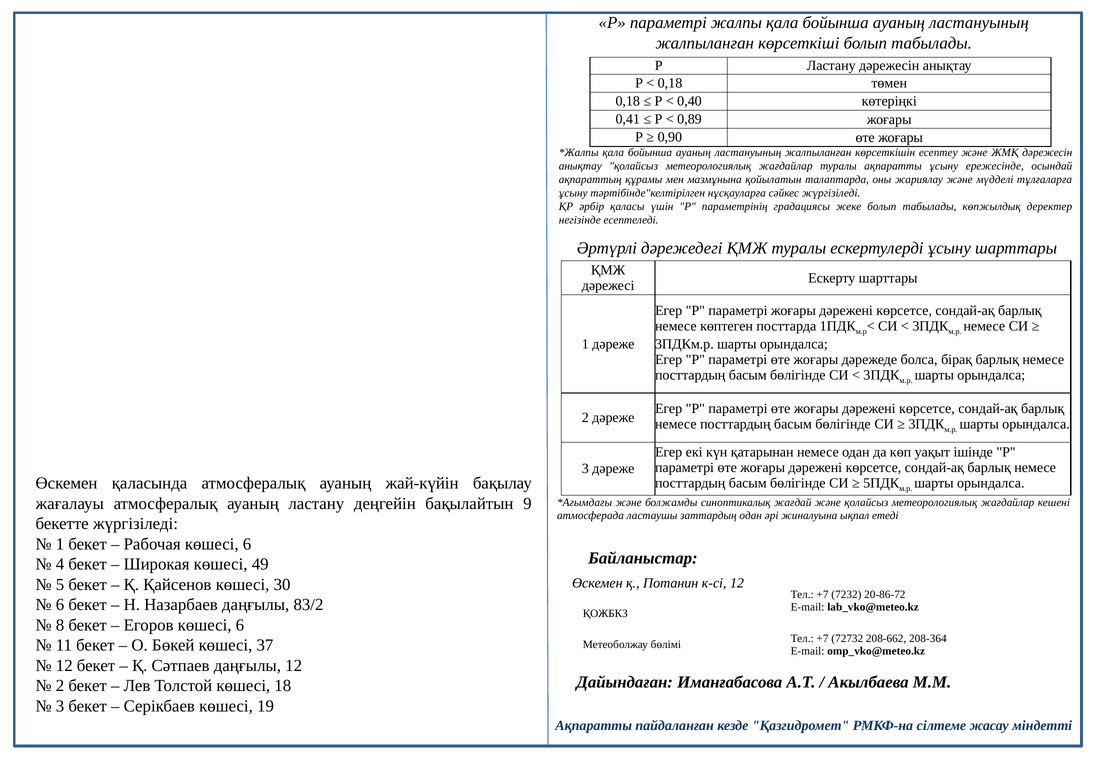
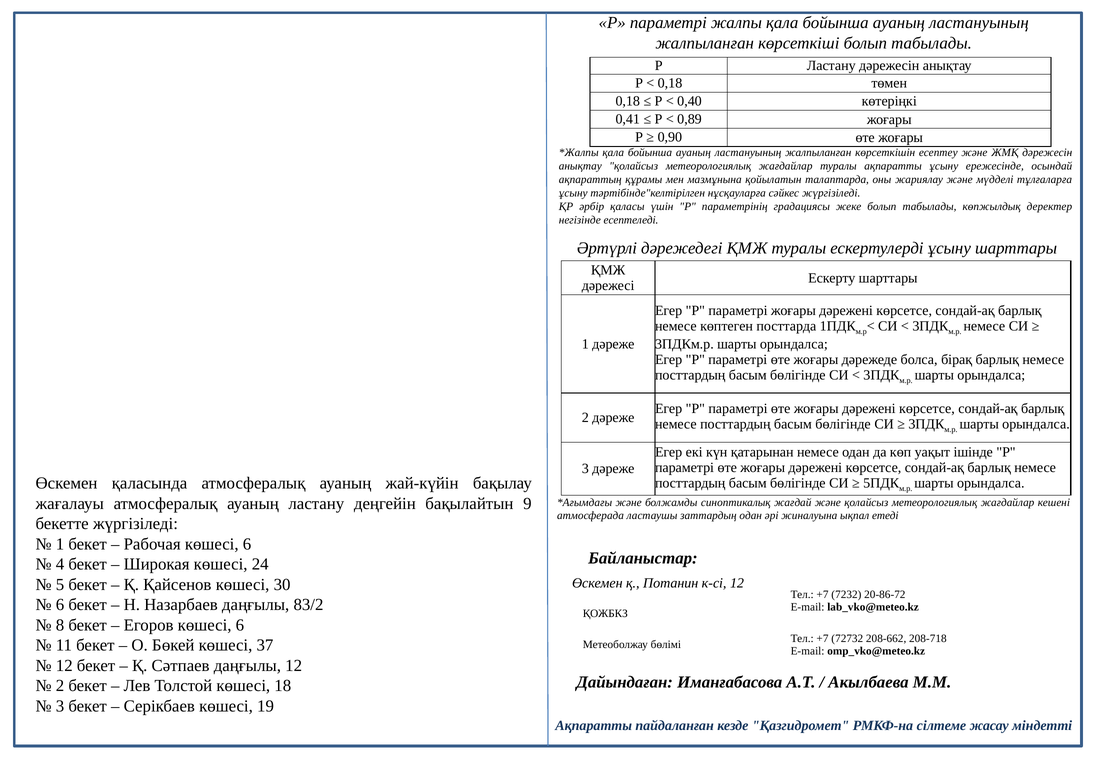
49: 49 -> 24 (260, 564)
208-364: 208-364 -> 208-718 (928, 638)
